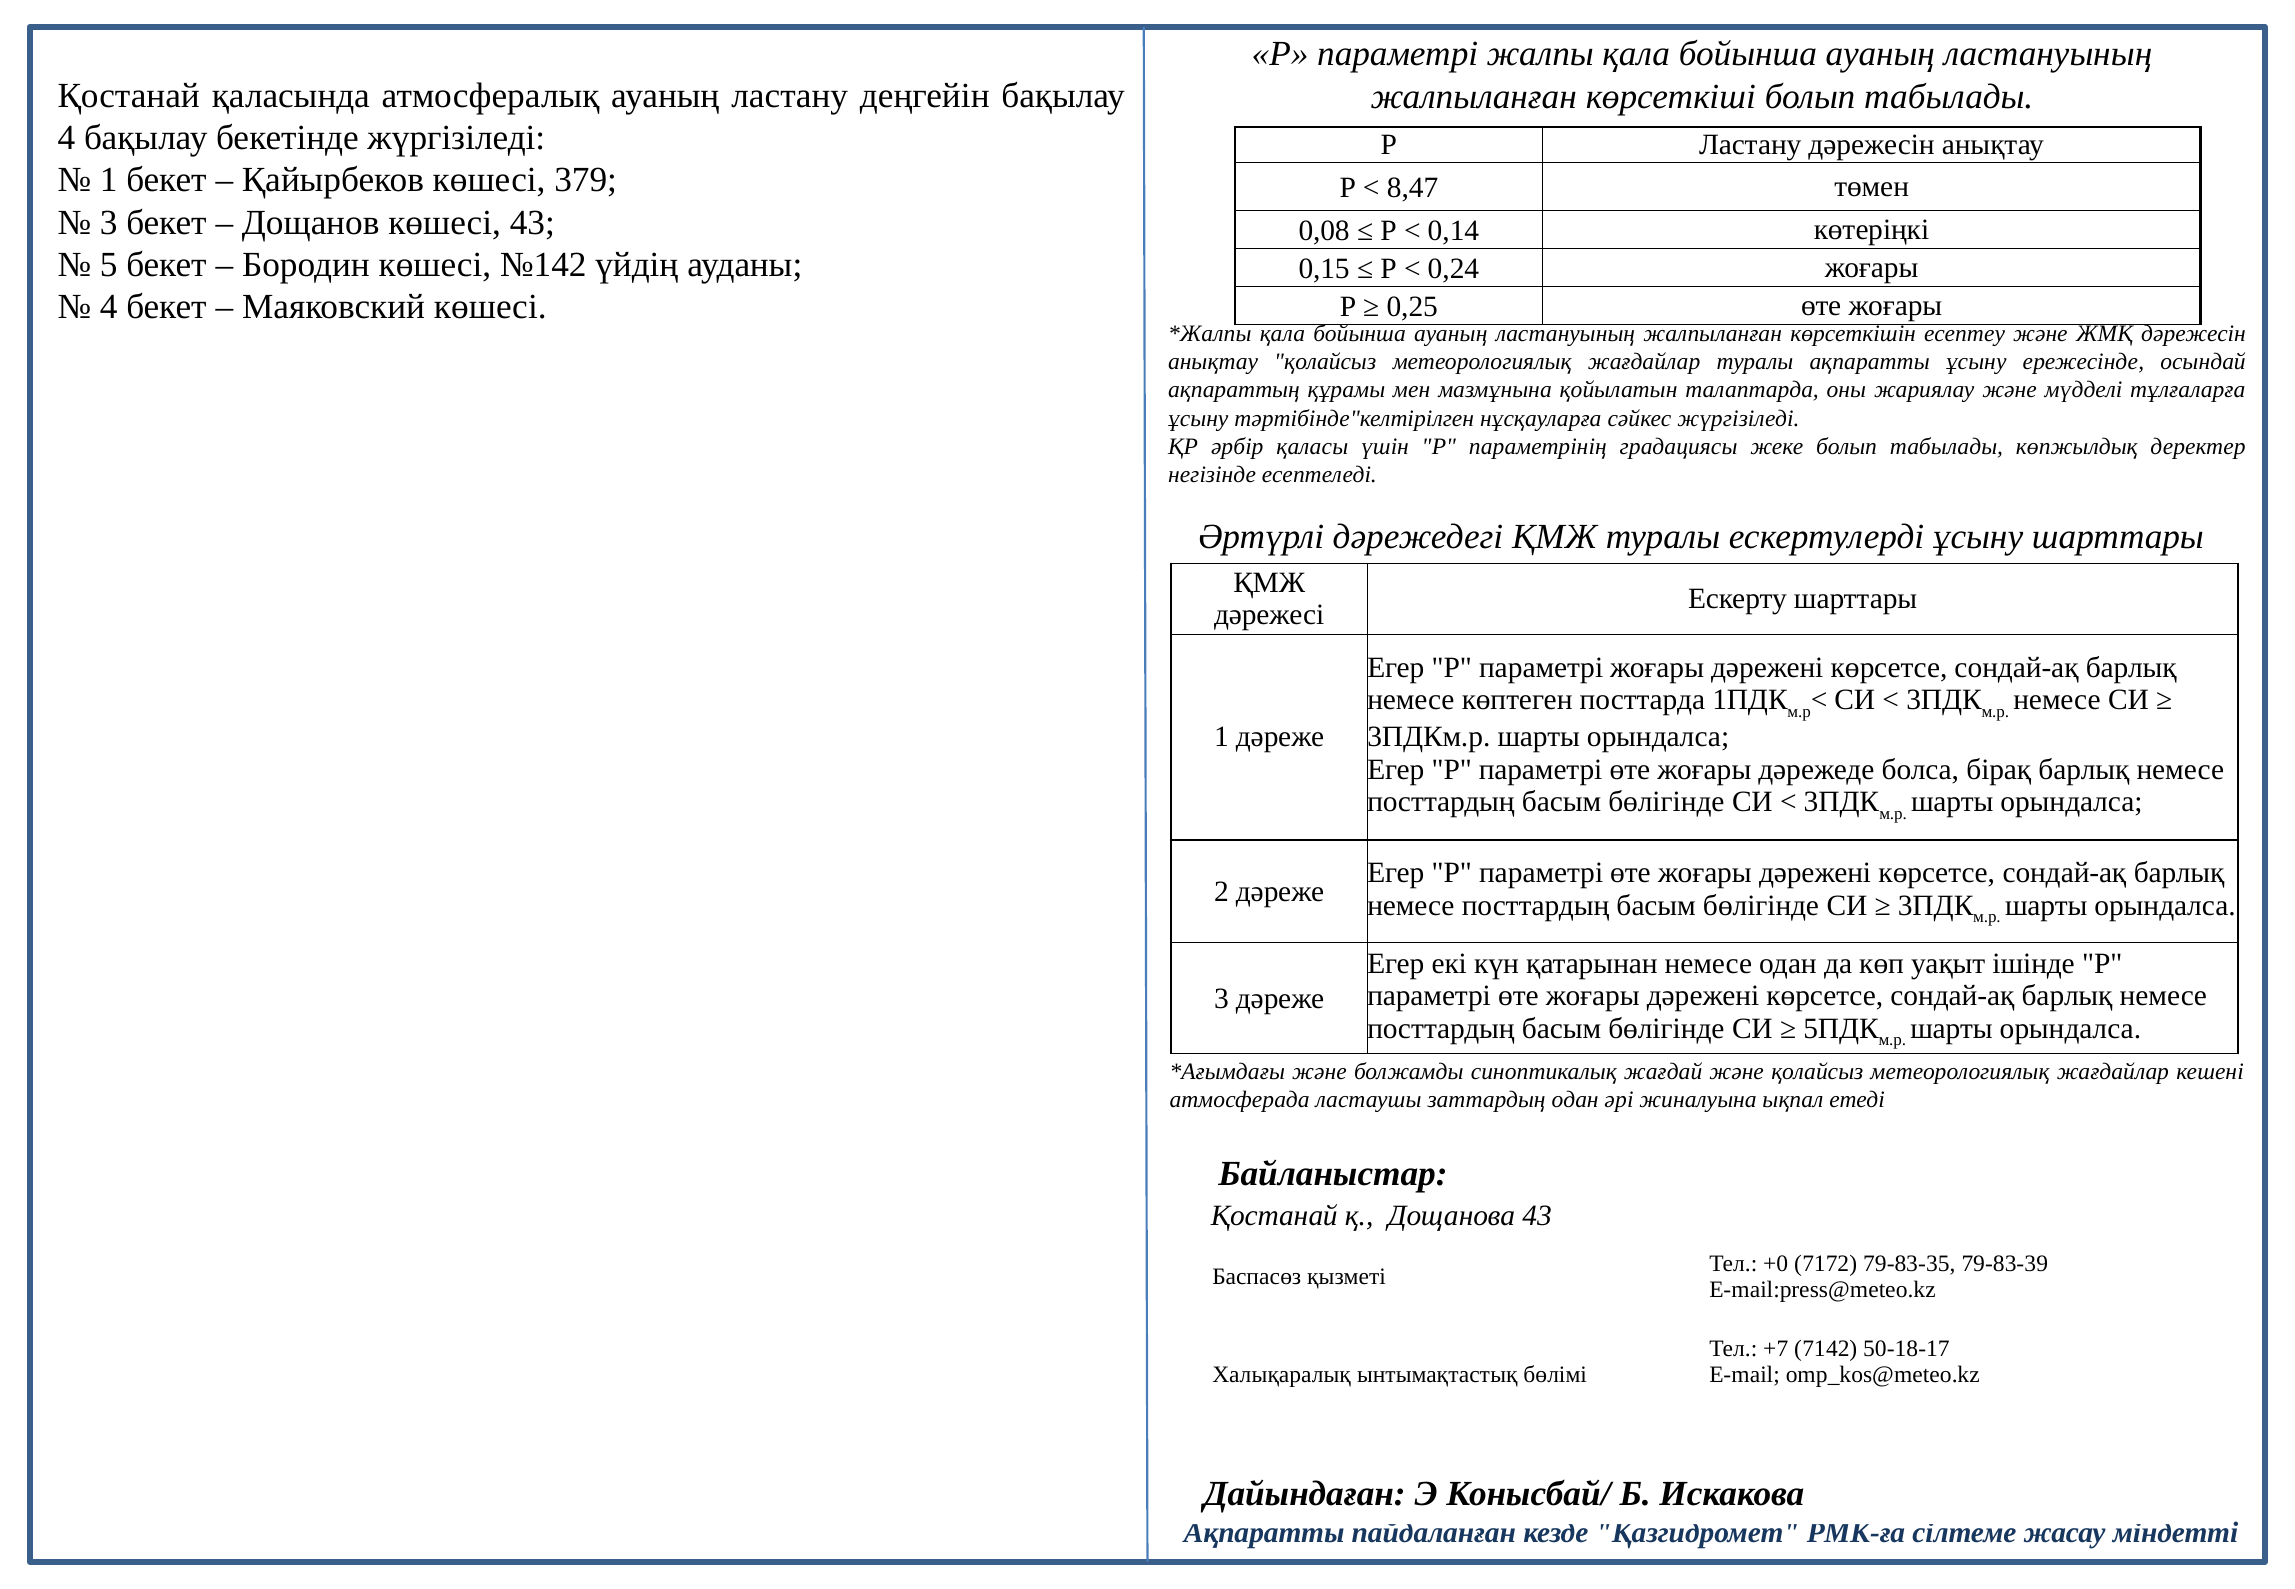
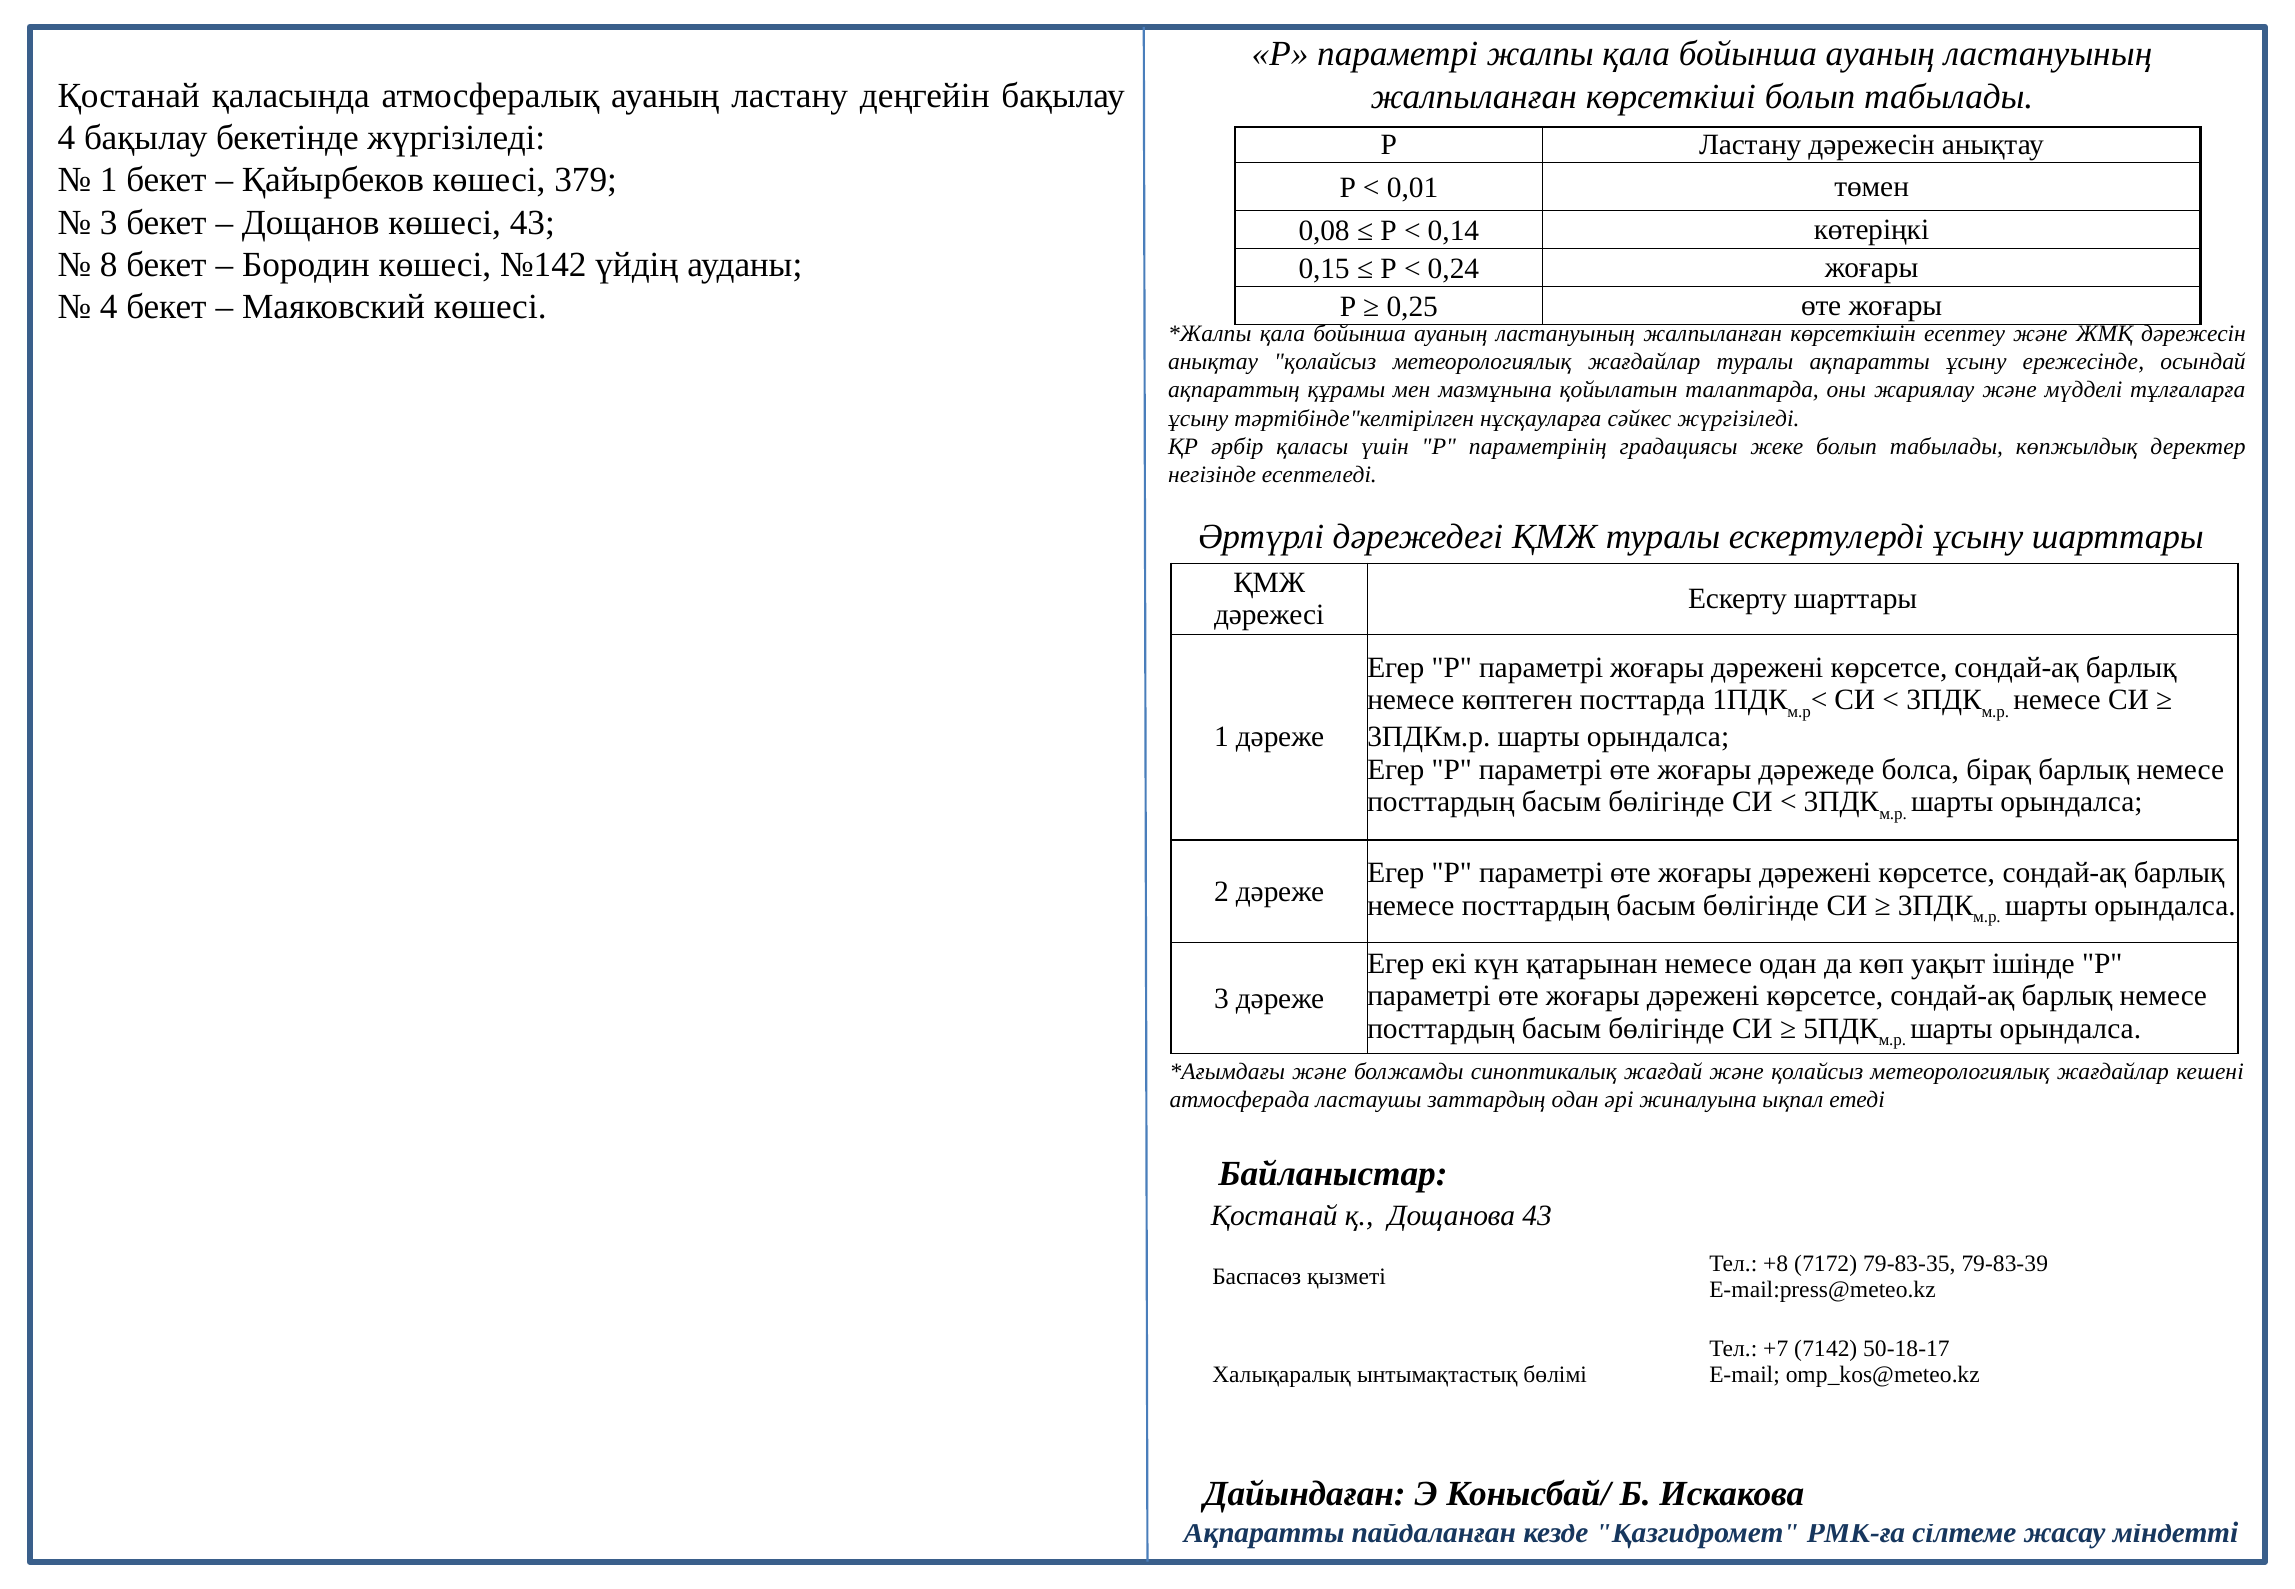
8,47: 8,47 -> 0,01 (1413, 188)
5: 5 -> 8 (109, 265)
+0: +0 -> +8 (1776, 1264)
